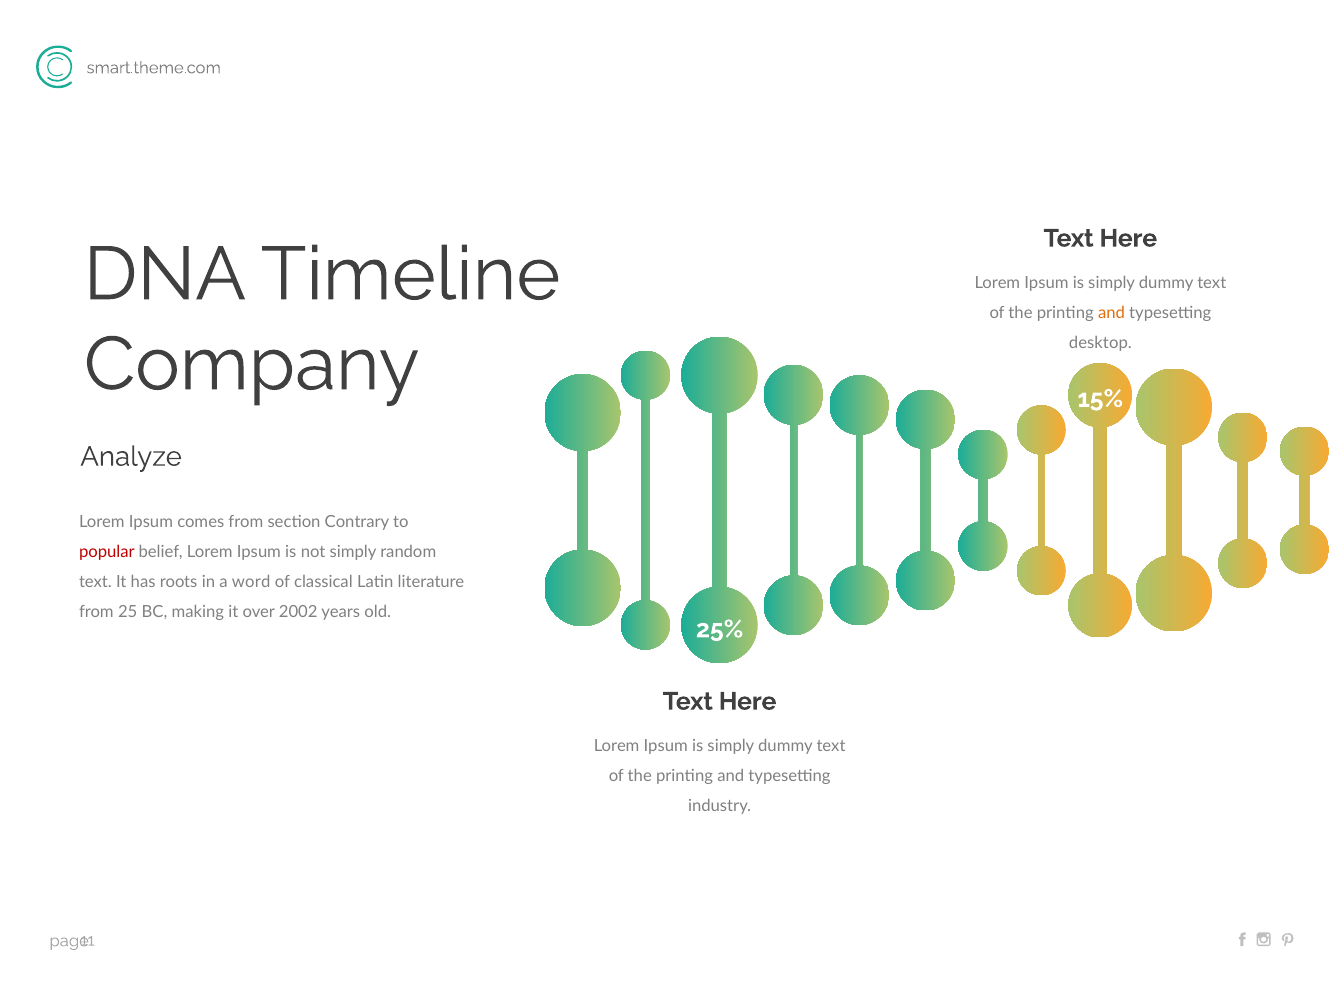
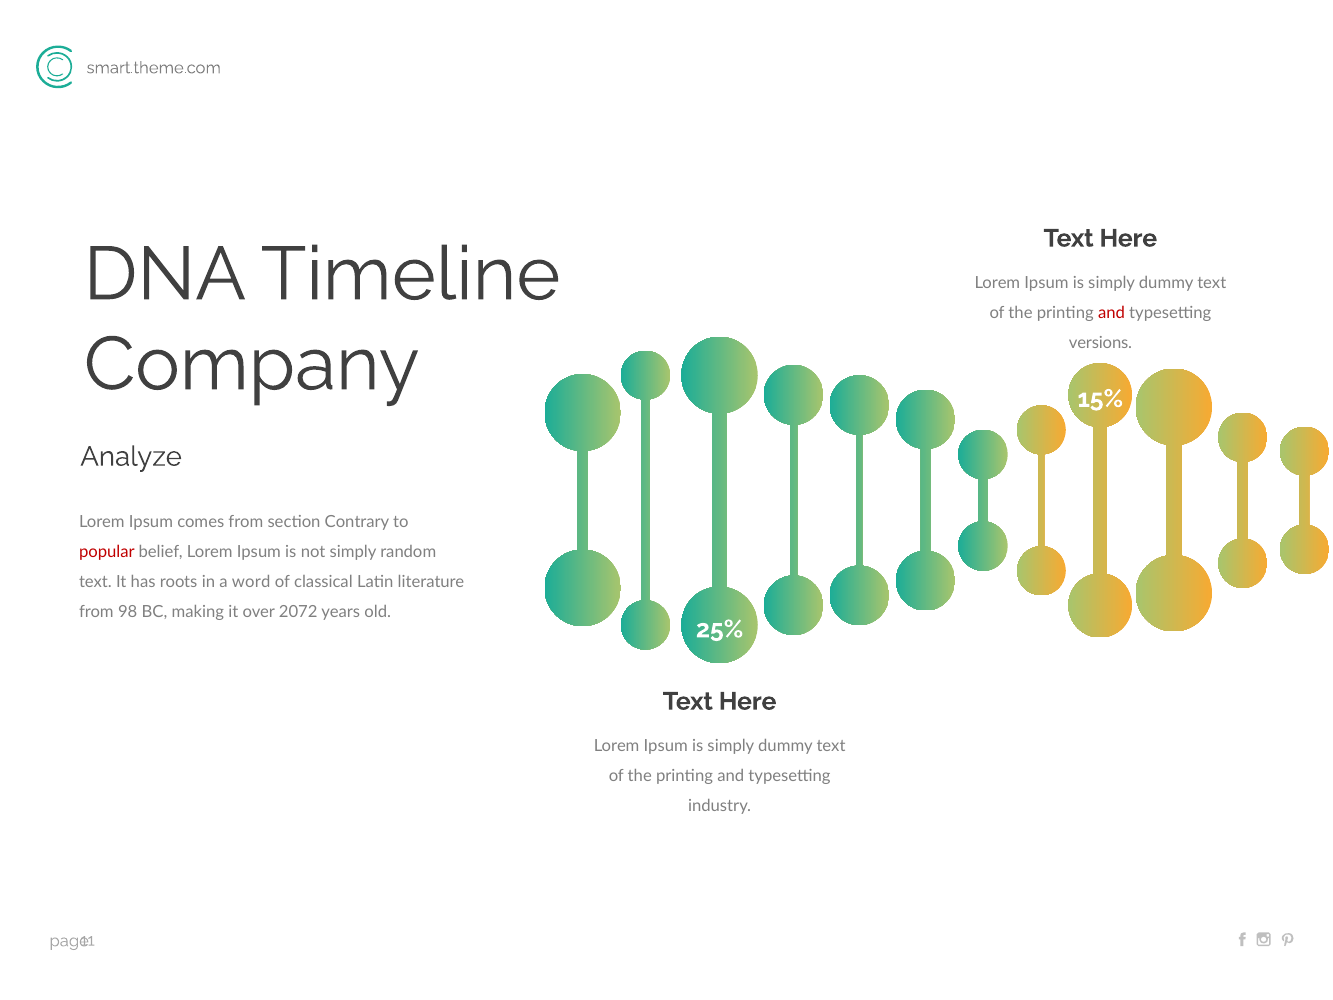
and colour: orange -> red (1111, 313)
desktop: desktop -> versions (1100, 343)
25: 25 -> 98 (128, 612)
2002: 2002 -> 2072 (298, 612)
